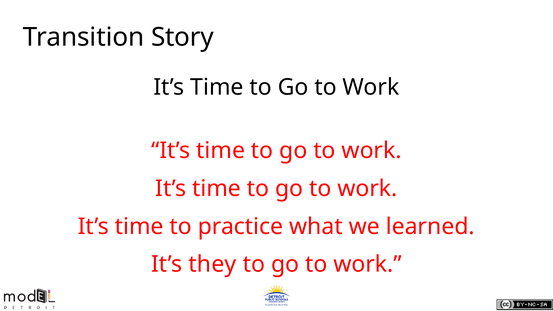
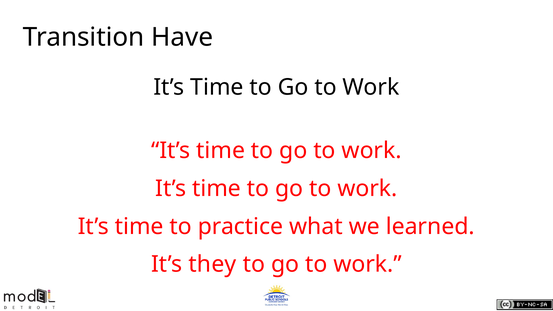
Story: Story -> Have (182, 37)
